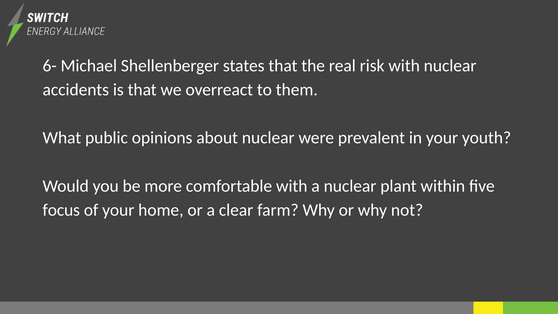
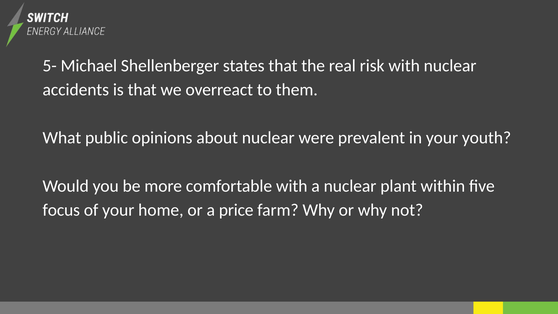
6-: 6- -> 5- (50, 66)
clear: clear -> price (236, 210)
